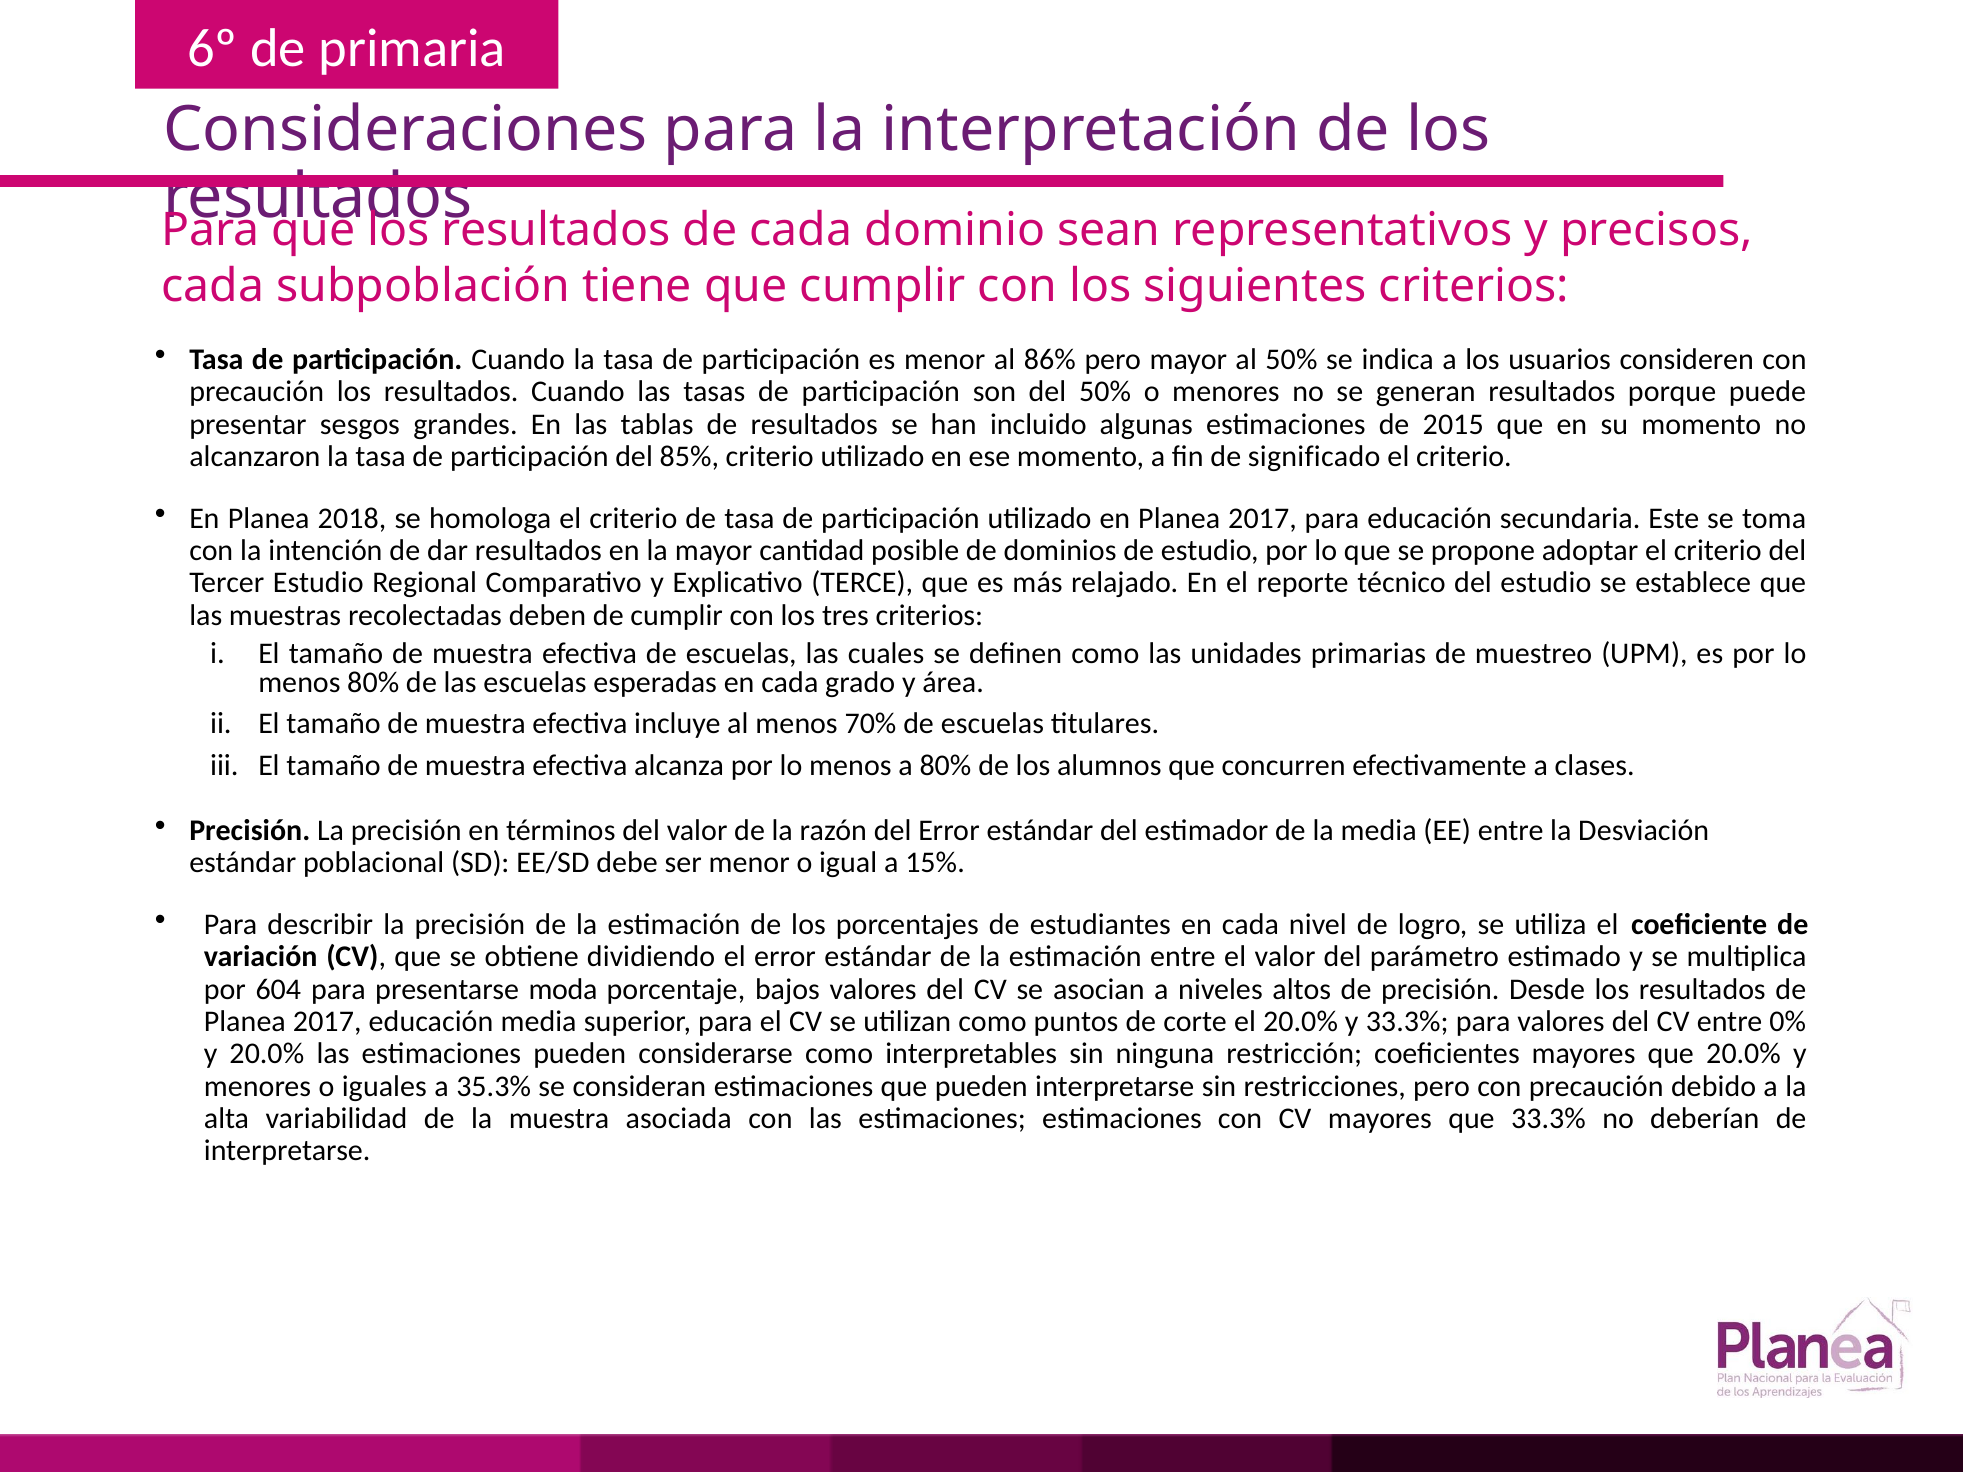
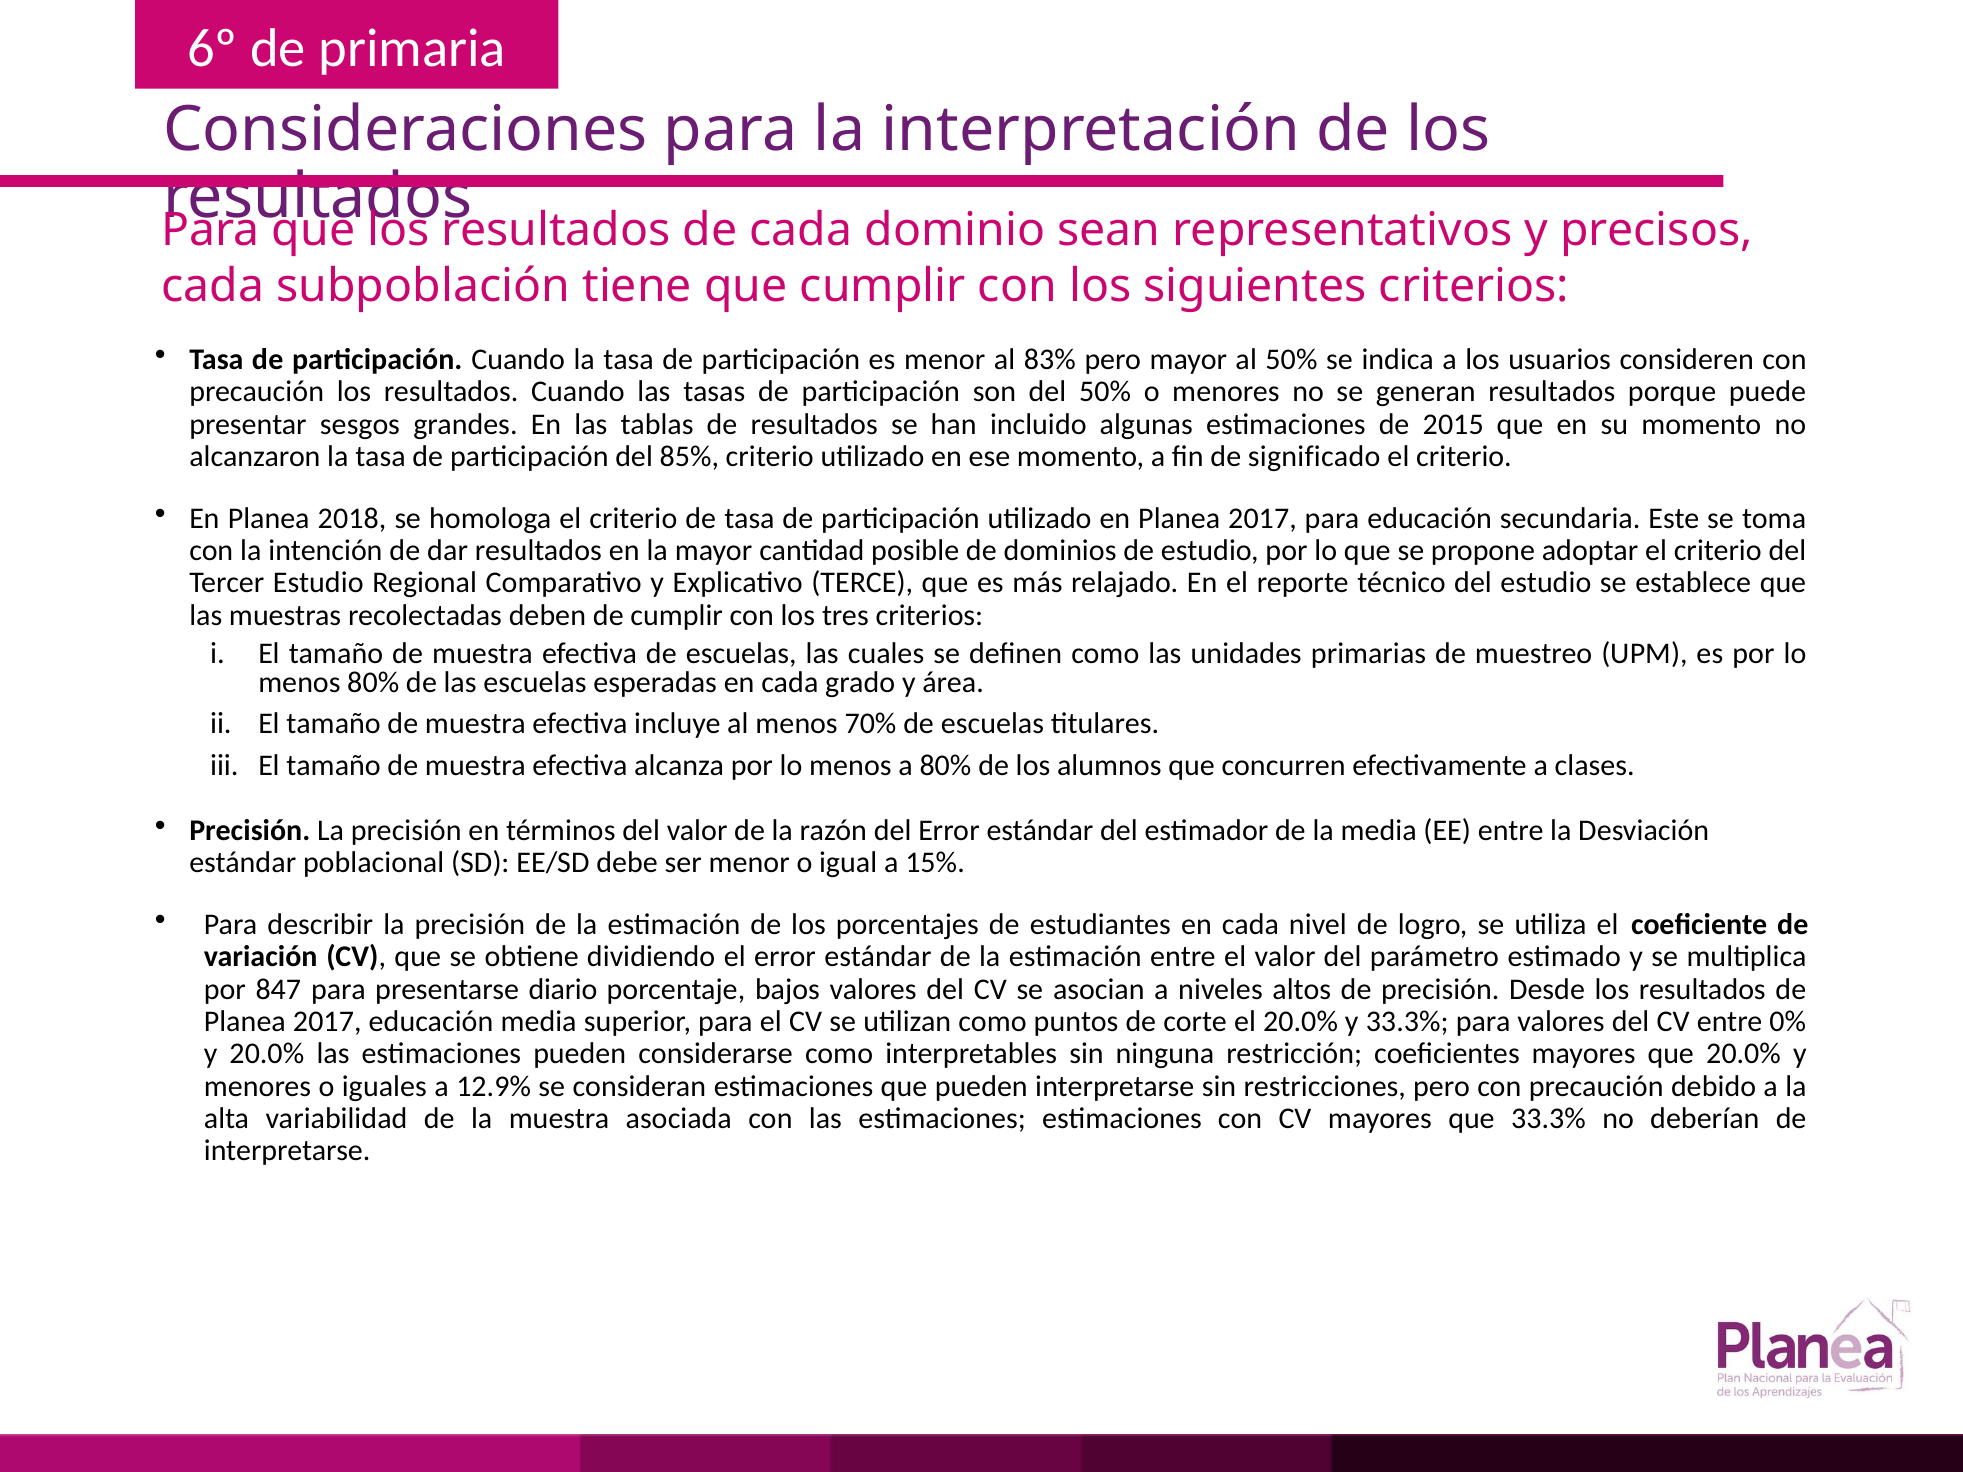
86%: 86% -> 83% (1050, 360)
604: 604 -> 847 (278, 989)
moda: moda -> diario (563, 989)
35.3%: 35.3% -> 12.9% (494, 1087)
